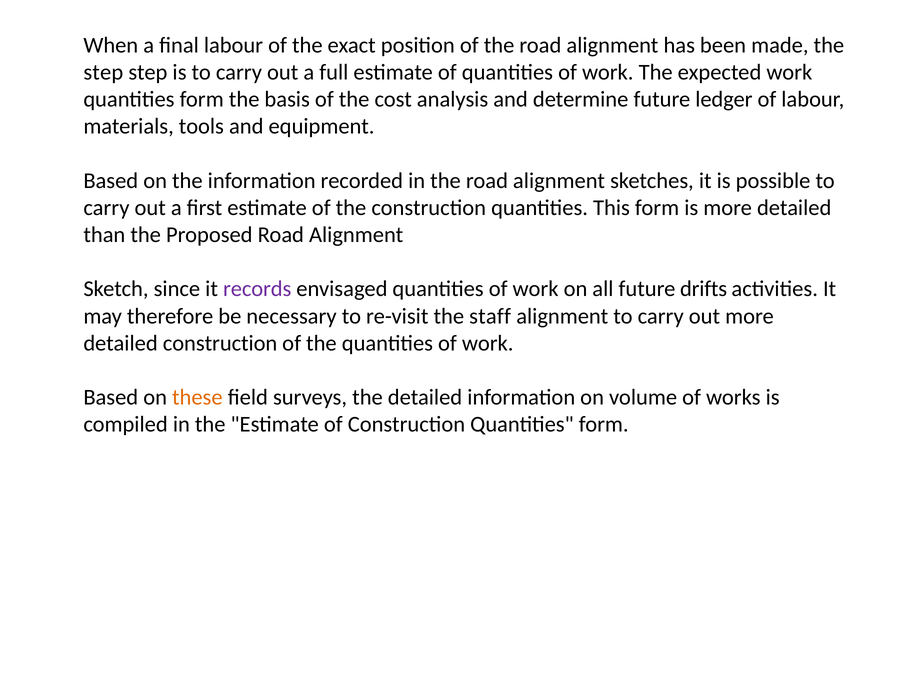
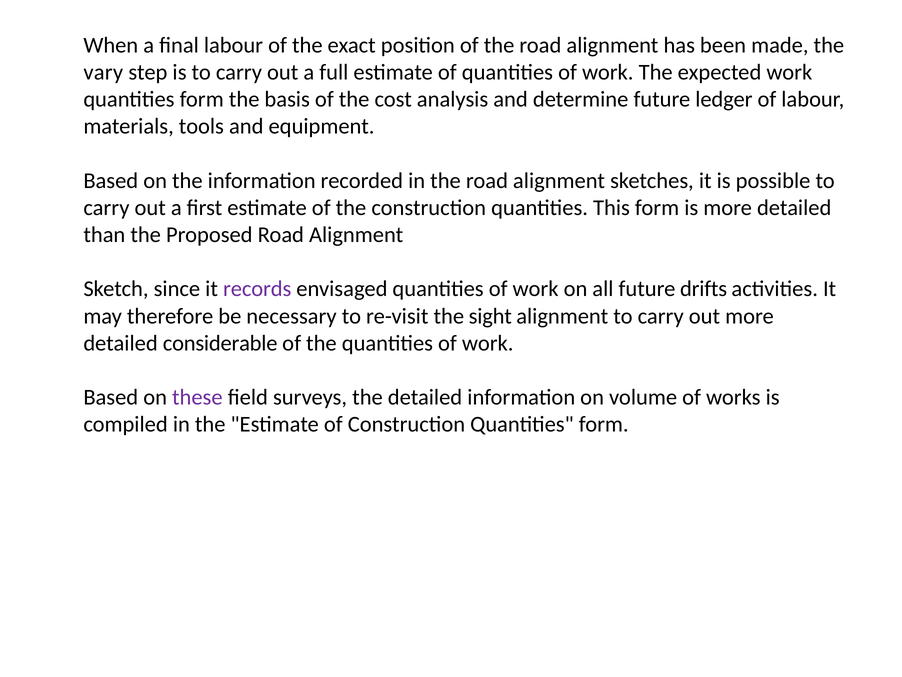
step: step -> vary (103, 72)
staff: staff -> sight (490, 316)
detailed construction: construction -> considerable (220, 343)
these colour: orange -> purple (197, 397)
